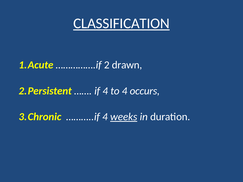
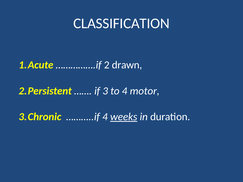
CLASSIFICATION underline: present -> none (121, 24)
if 4: 4 -> 3 (105, 91)
occurs: occurs -> motor (145, 91)
